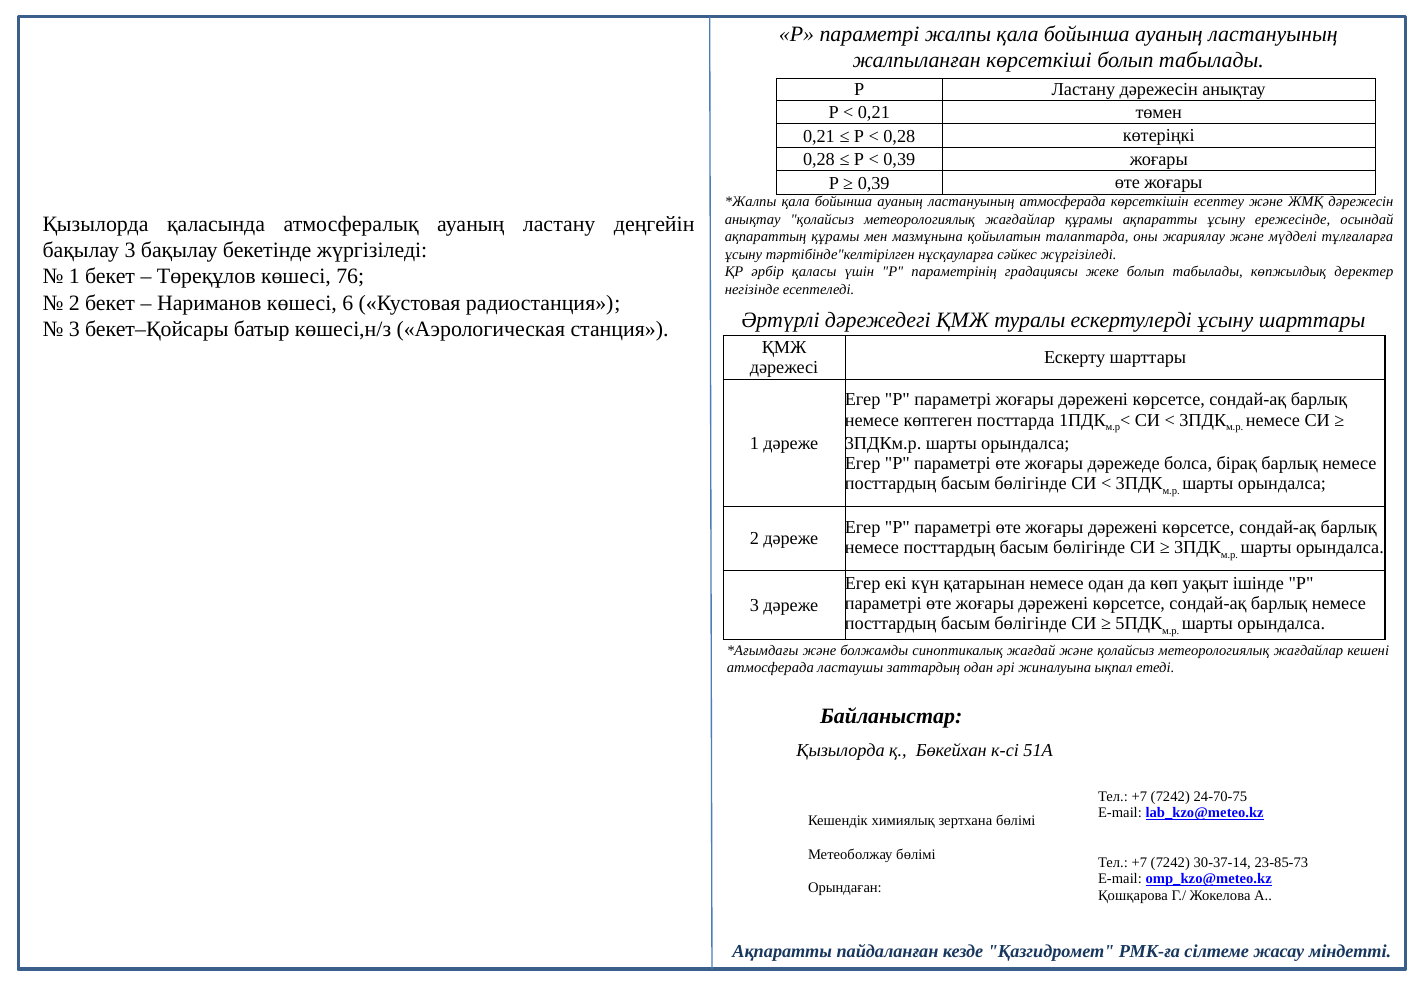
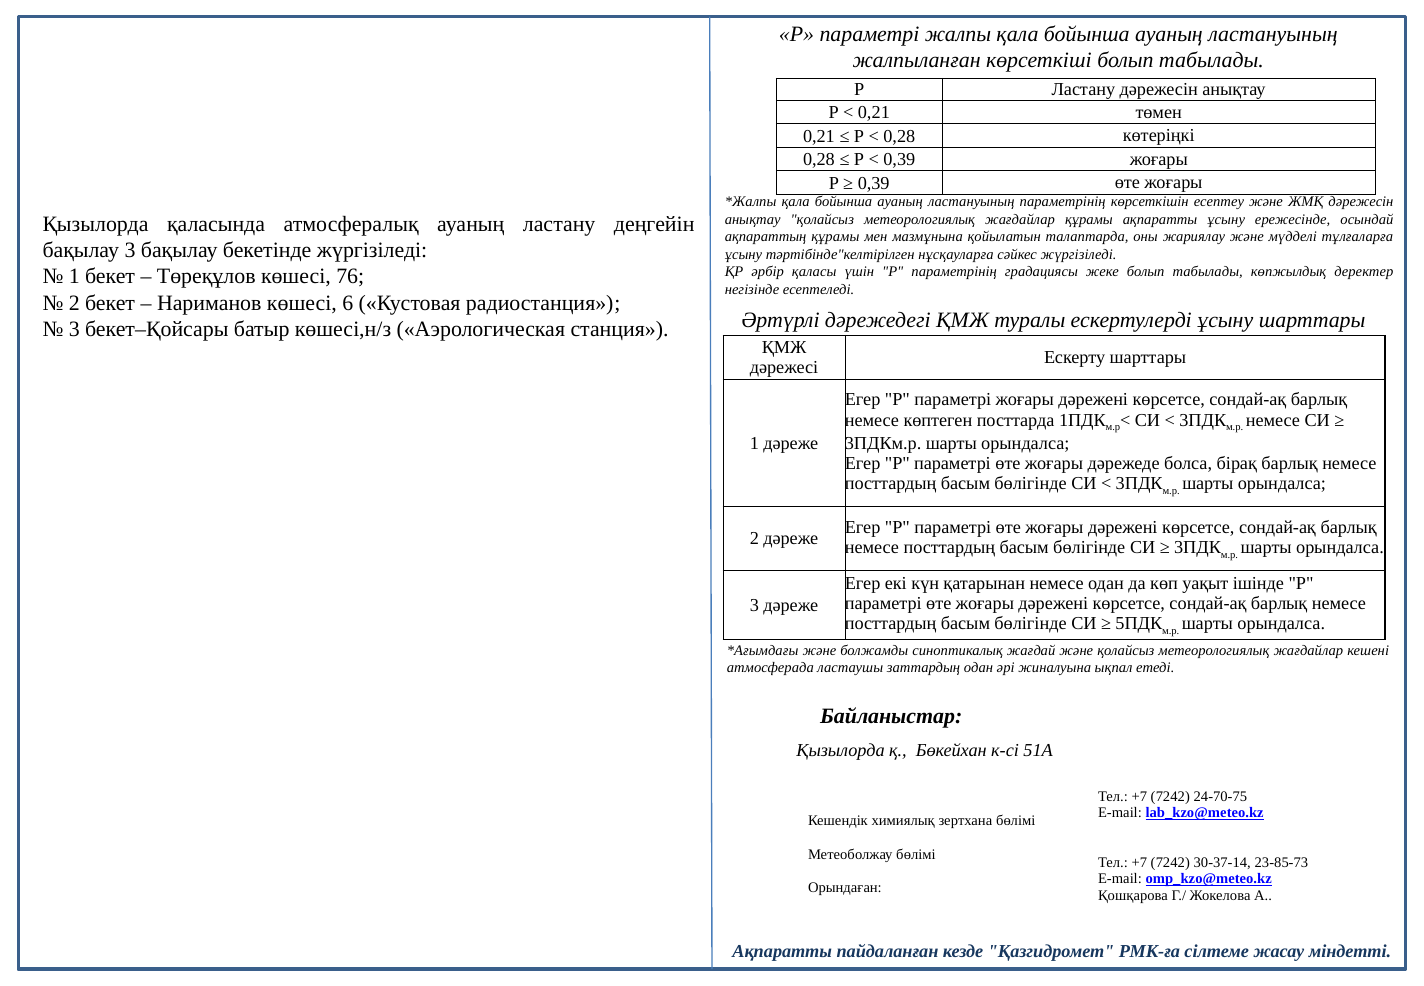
ластануының атмосферада: атмосферада -> параметрінің (1063, 202)
